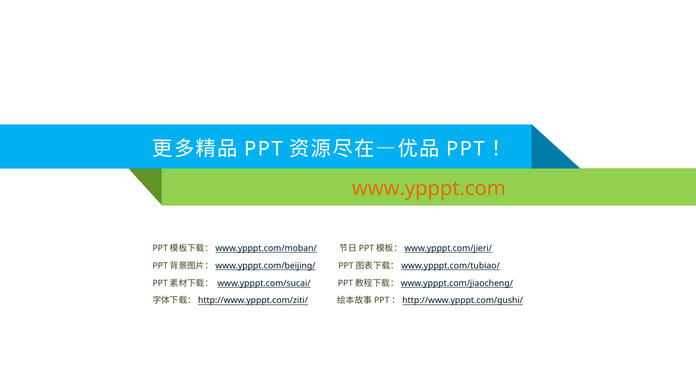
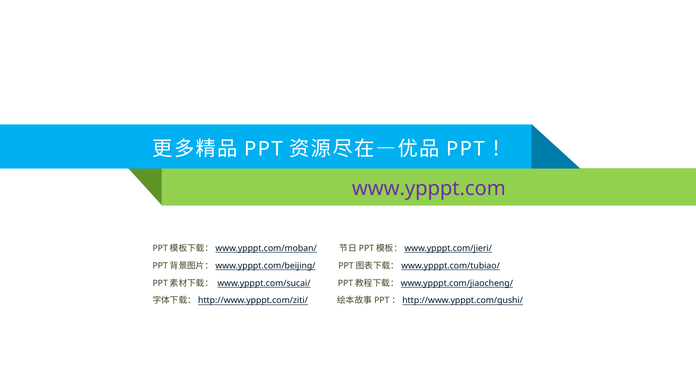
www.ypppt.com colour: orange -> purple (429, 189)
